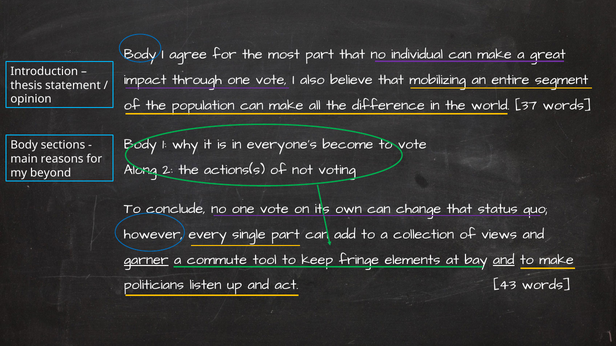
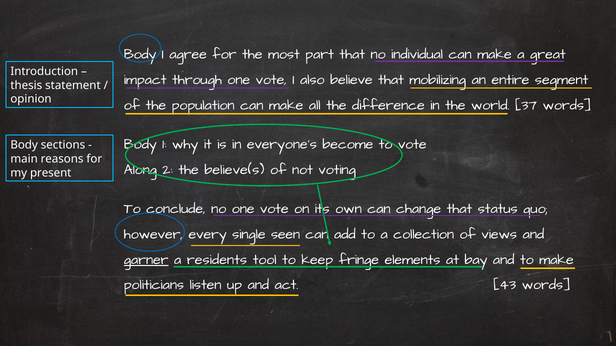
actions(s: actions(s -> believe(s (234, 170)
beyond: beyond -> present (51, 173)
single part: part -> seen (286, 234)
commute: commute -> residents (217, 260)
and underline: present -> none (504, 260)
